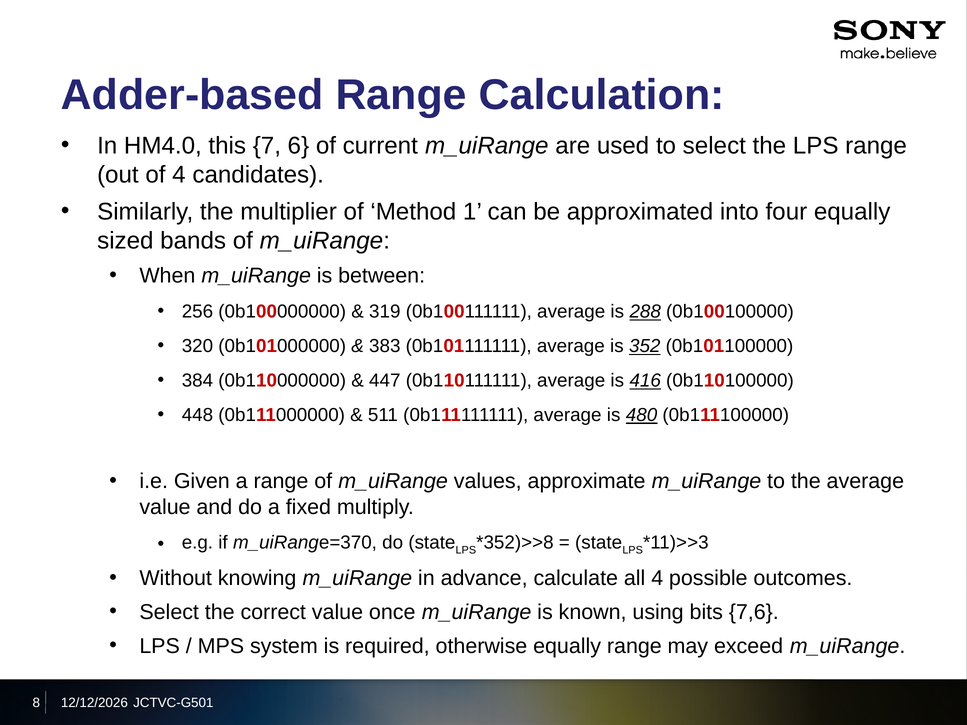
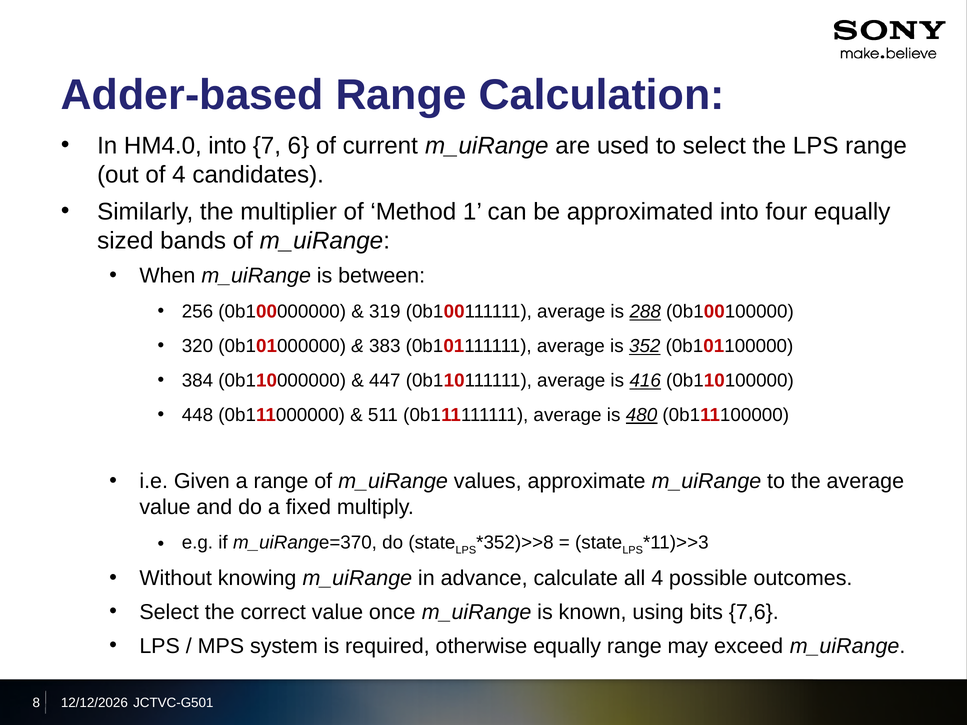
HM4.0 this: this -> into (227, 146)
